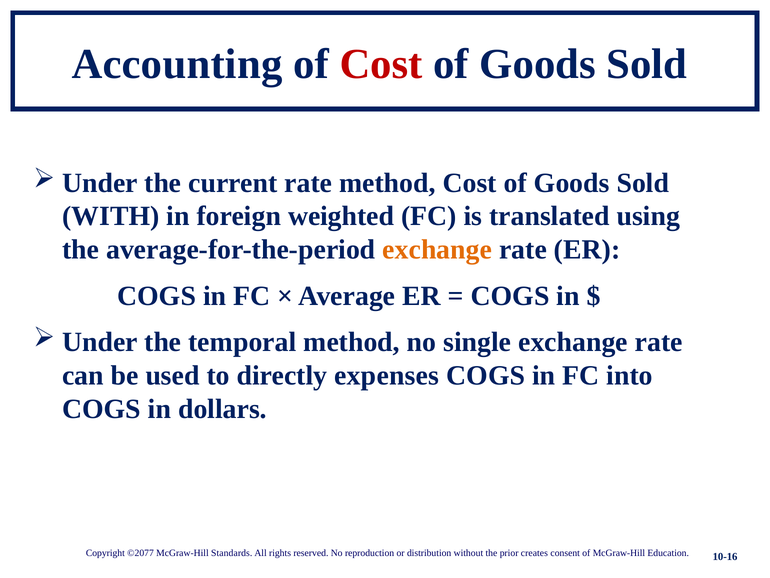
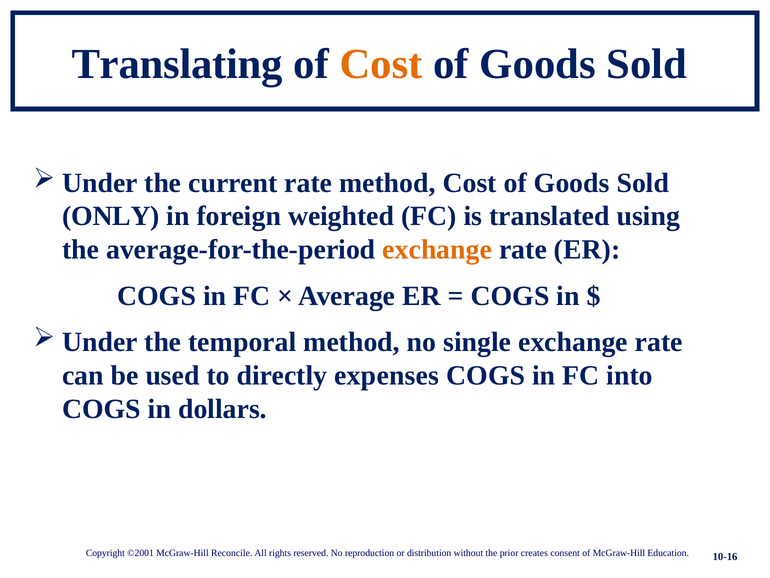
Accounting: Accounting -> Translating (177, 64)
Cost colour: red -> orange (381, 64)
WITH: WITH -> ONLY (111, 216)
©2077: ©2077 -> ©2001 (141, 552)
Standards: Standards -> Reconcile (232, 552)
